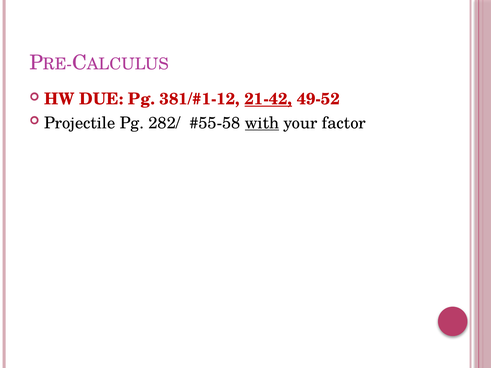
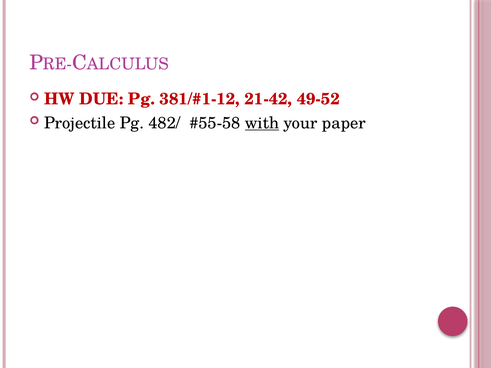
21-42 underline: present -> none (268, 99)
282/: 282/ -> 482/ (164, 123)
factor: factor -> paper (344, 123)
